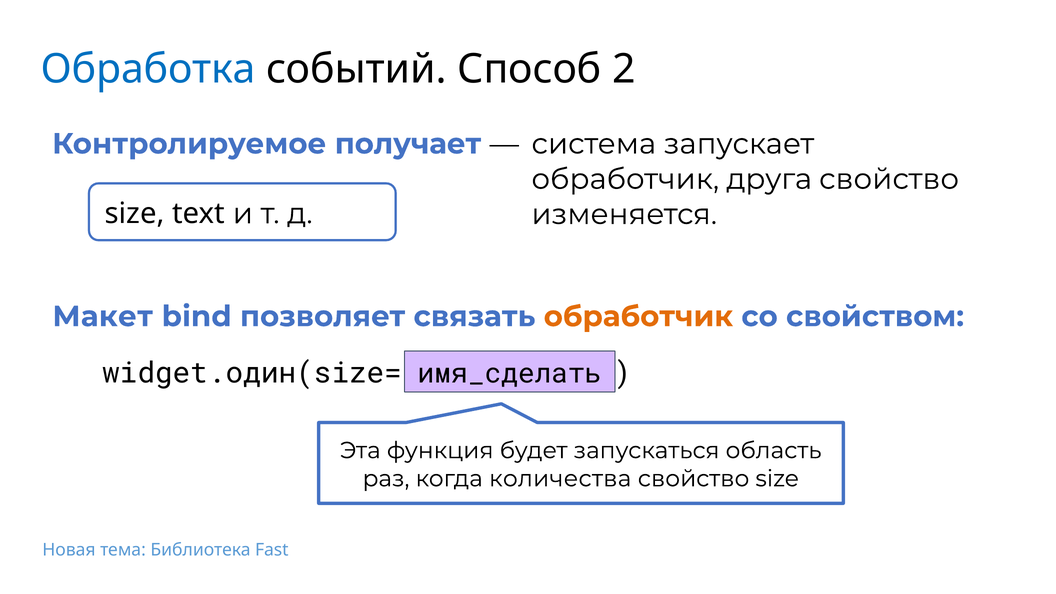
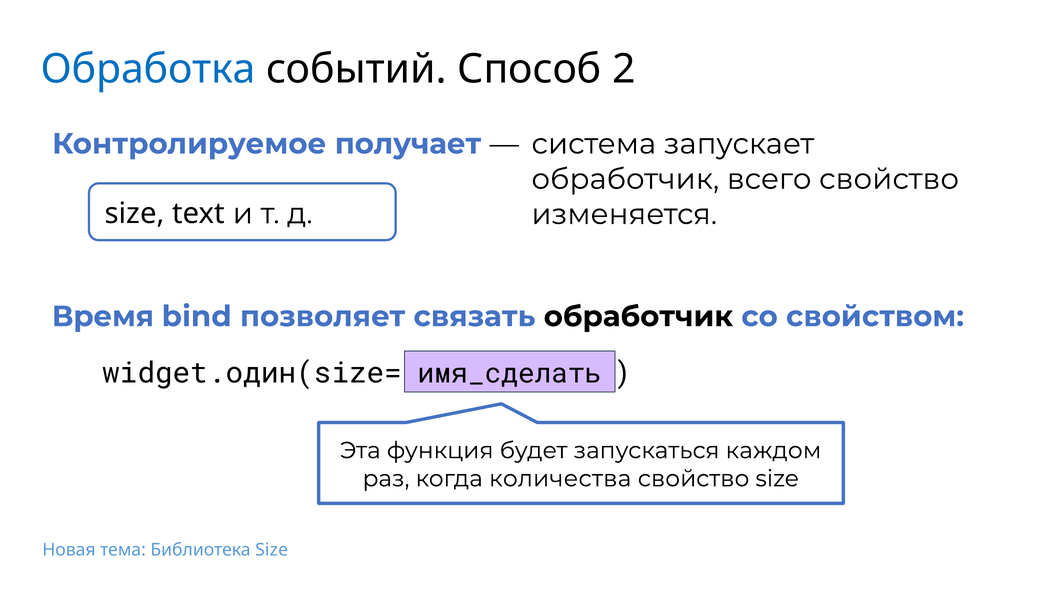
друга: друга -> всего (769, 179)
Макет: Макет -> Время (103, 317)
обработчик colour: orange -> black (638, 317)
область: область -> каждом (773, 451)
Библиотека Fast: Fast -> Size (272, 550)
